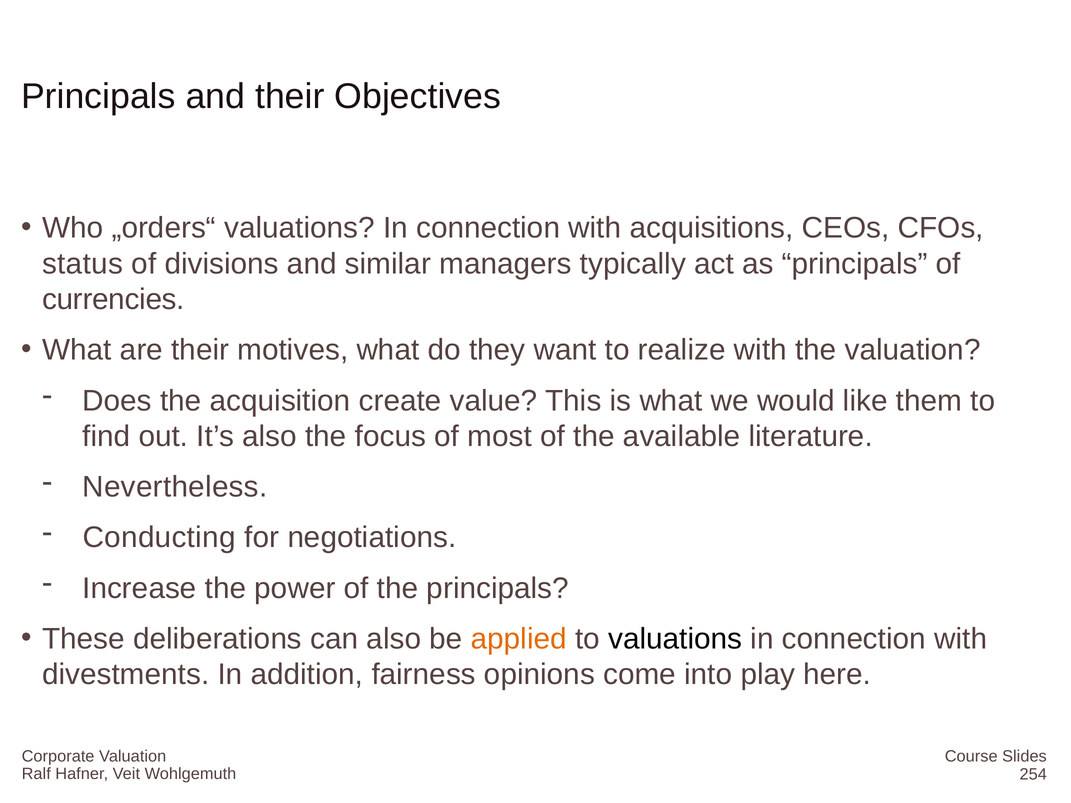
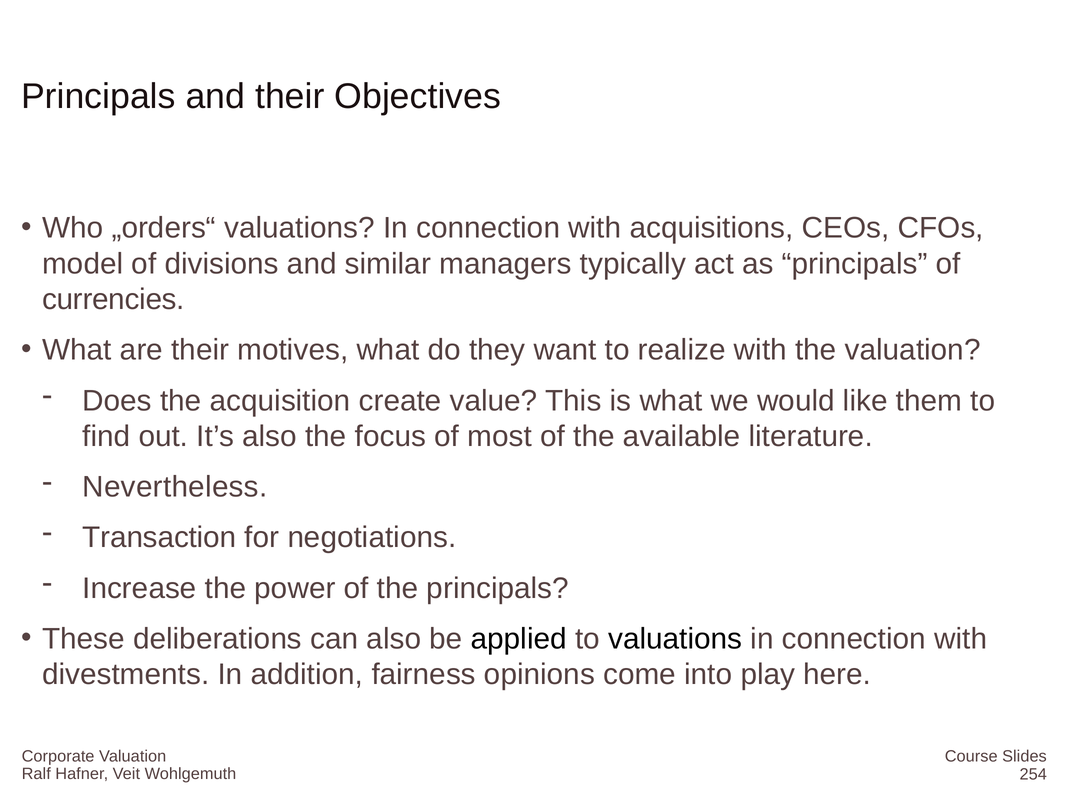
status: status -> model (83, 264)
Conducting: Conducting -> Transaction (159, 538)
applied colour: orange -> black (519, 639)
